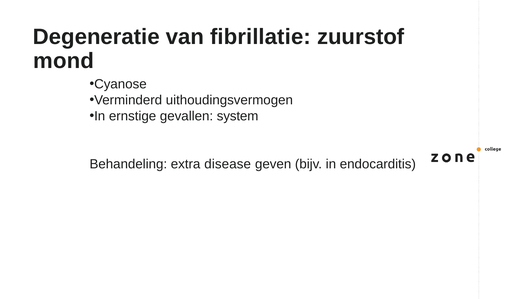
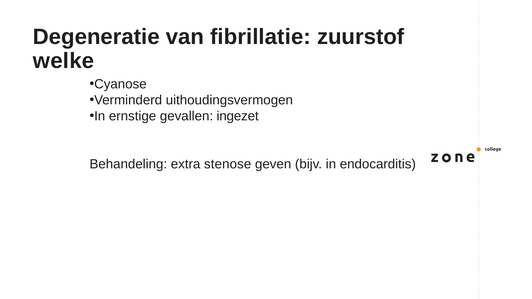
mond: mond -> welke (64, 61)
system: system -> ingezet (238, 116)
disease: disease -> stenose (228, 164)
